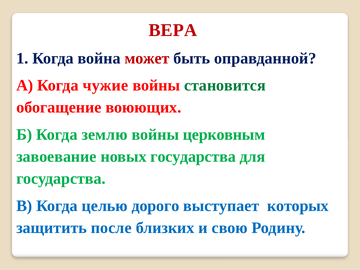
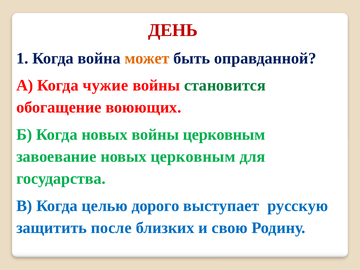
ВЕРА: ВЕРА -> ДЕНЬ (173, 30)
может colour: red -> orange (147, 58)
Когда землю: землю -> новых (105, 135)
новых государства: государства -> церковным (193, 157)
которых: которых -> русскую (298, 206)
